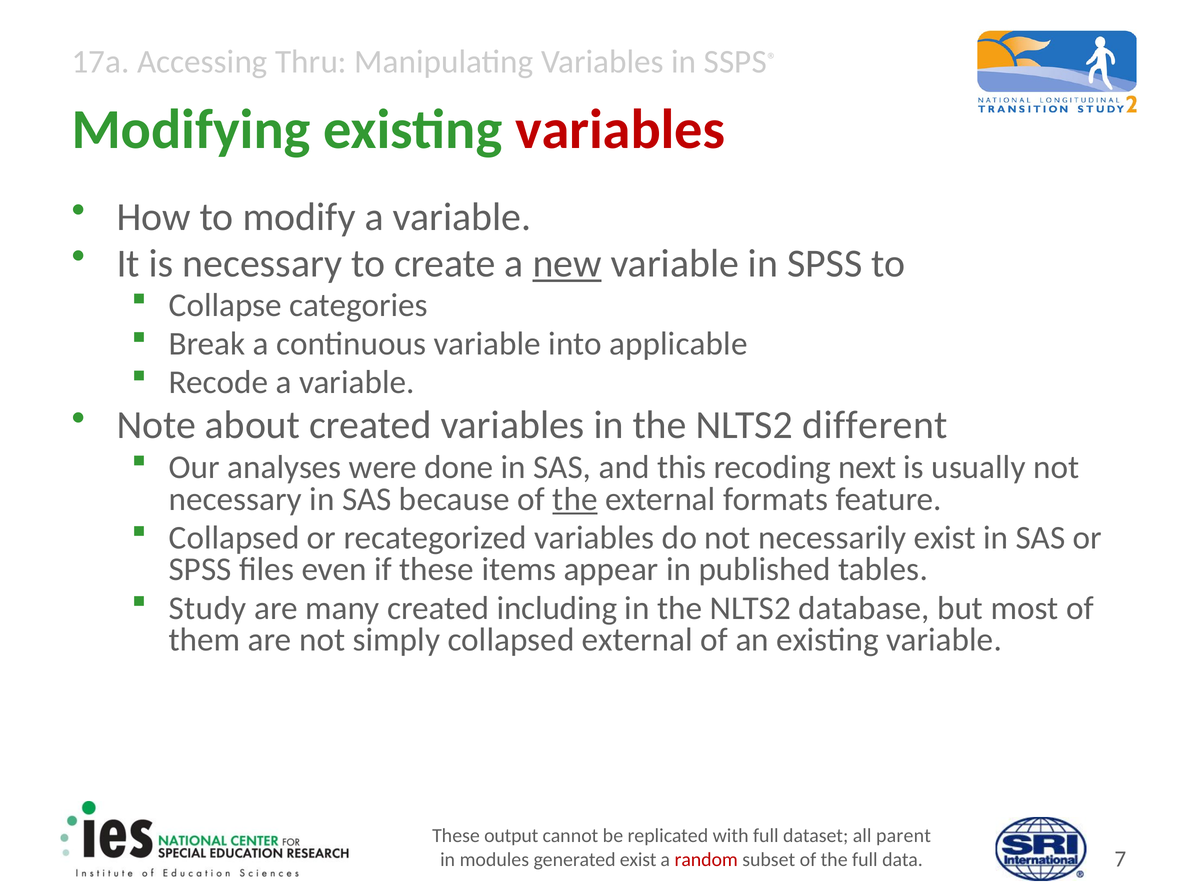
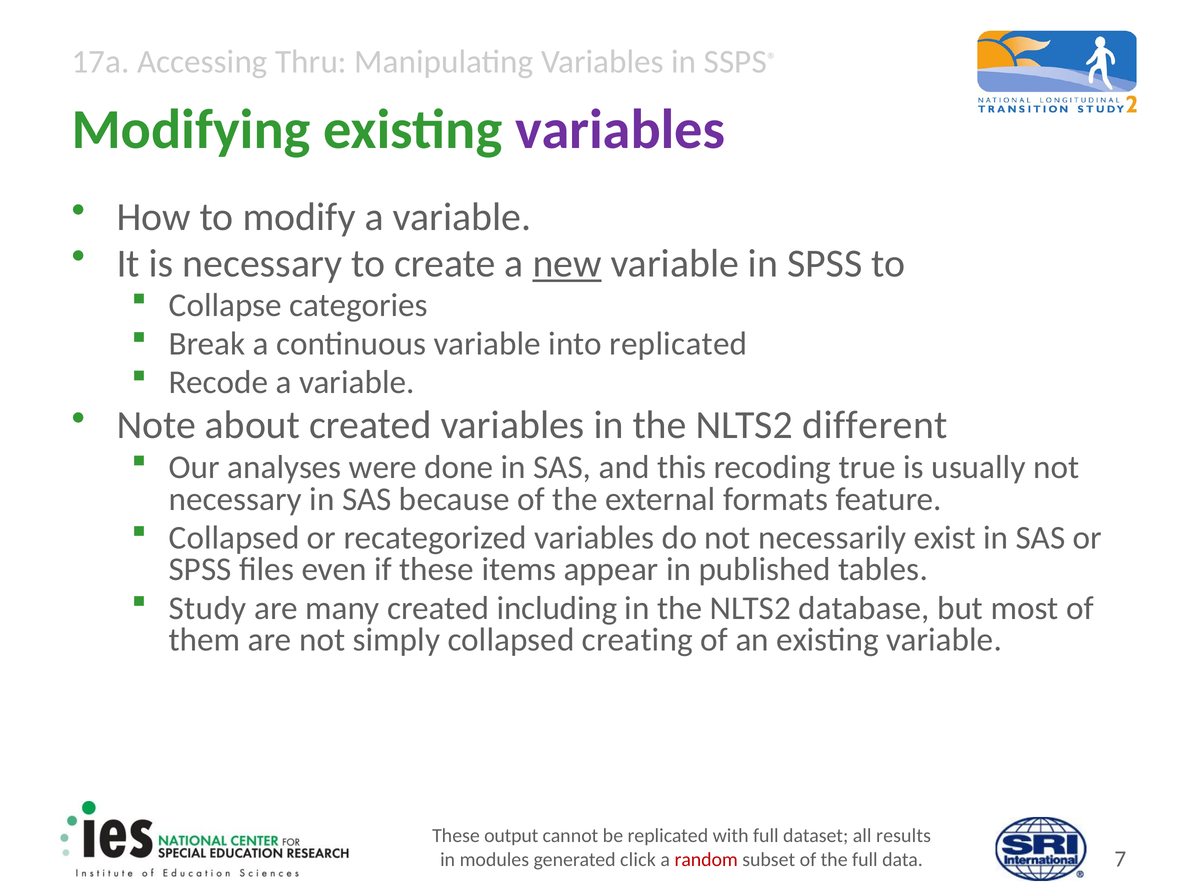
variables colour: red -> purple (620, 130)
into applicable: applicable -> replicated (678, 344)
next: next -> true (867, 467)
the underline: present -> none (575, 499)
collapsed external: external -> creating (637, 640)
parent: parent -> results (904, 836)
generated exist: exist -> click (638, 860)
